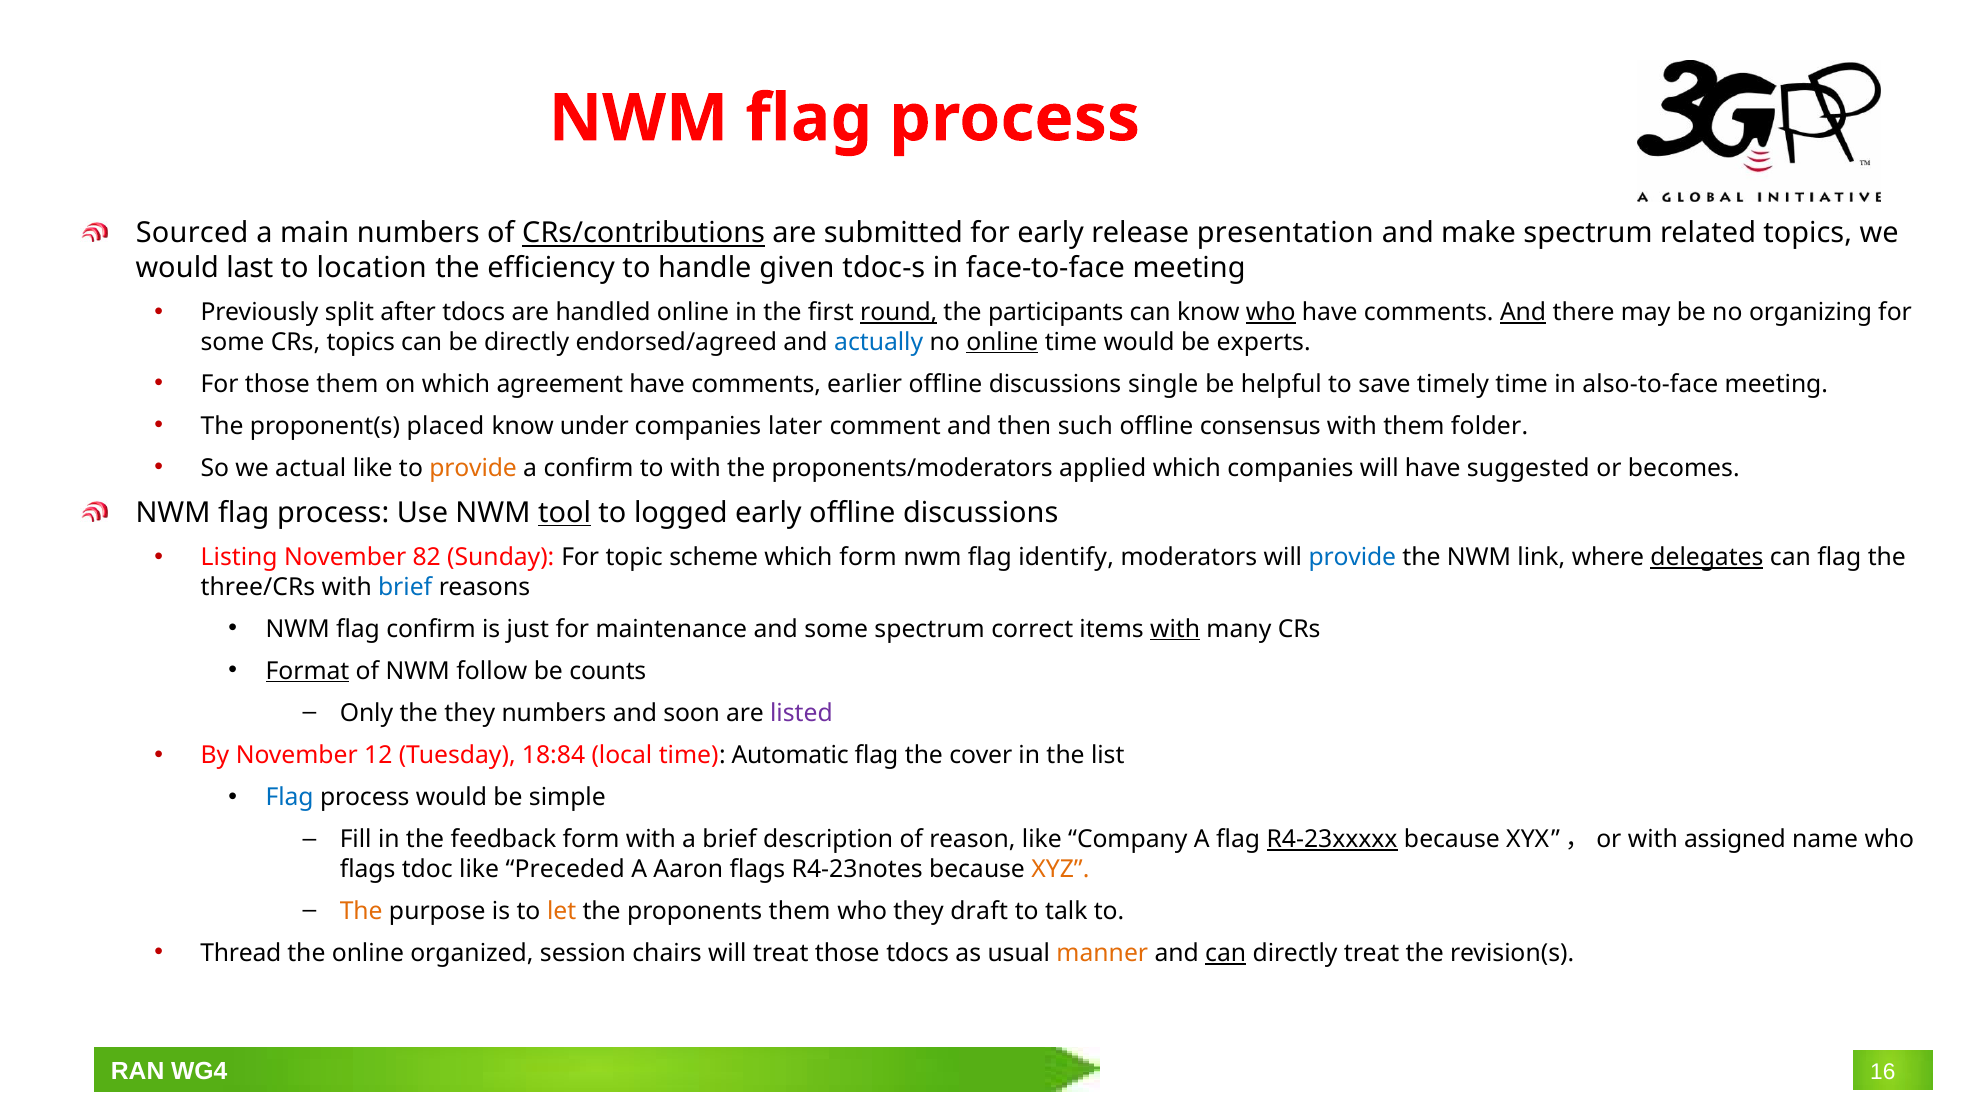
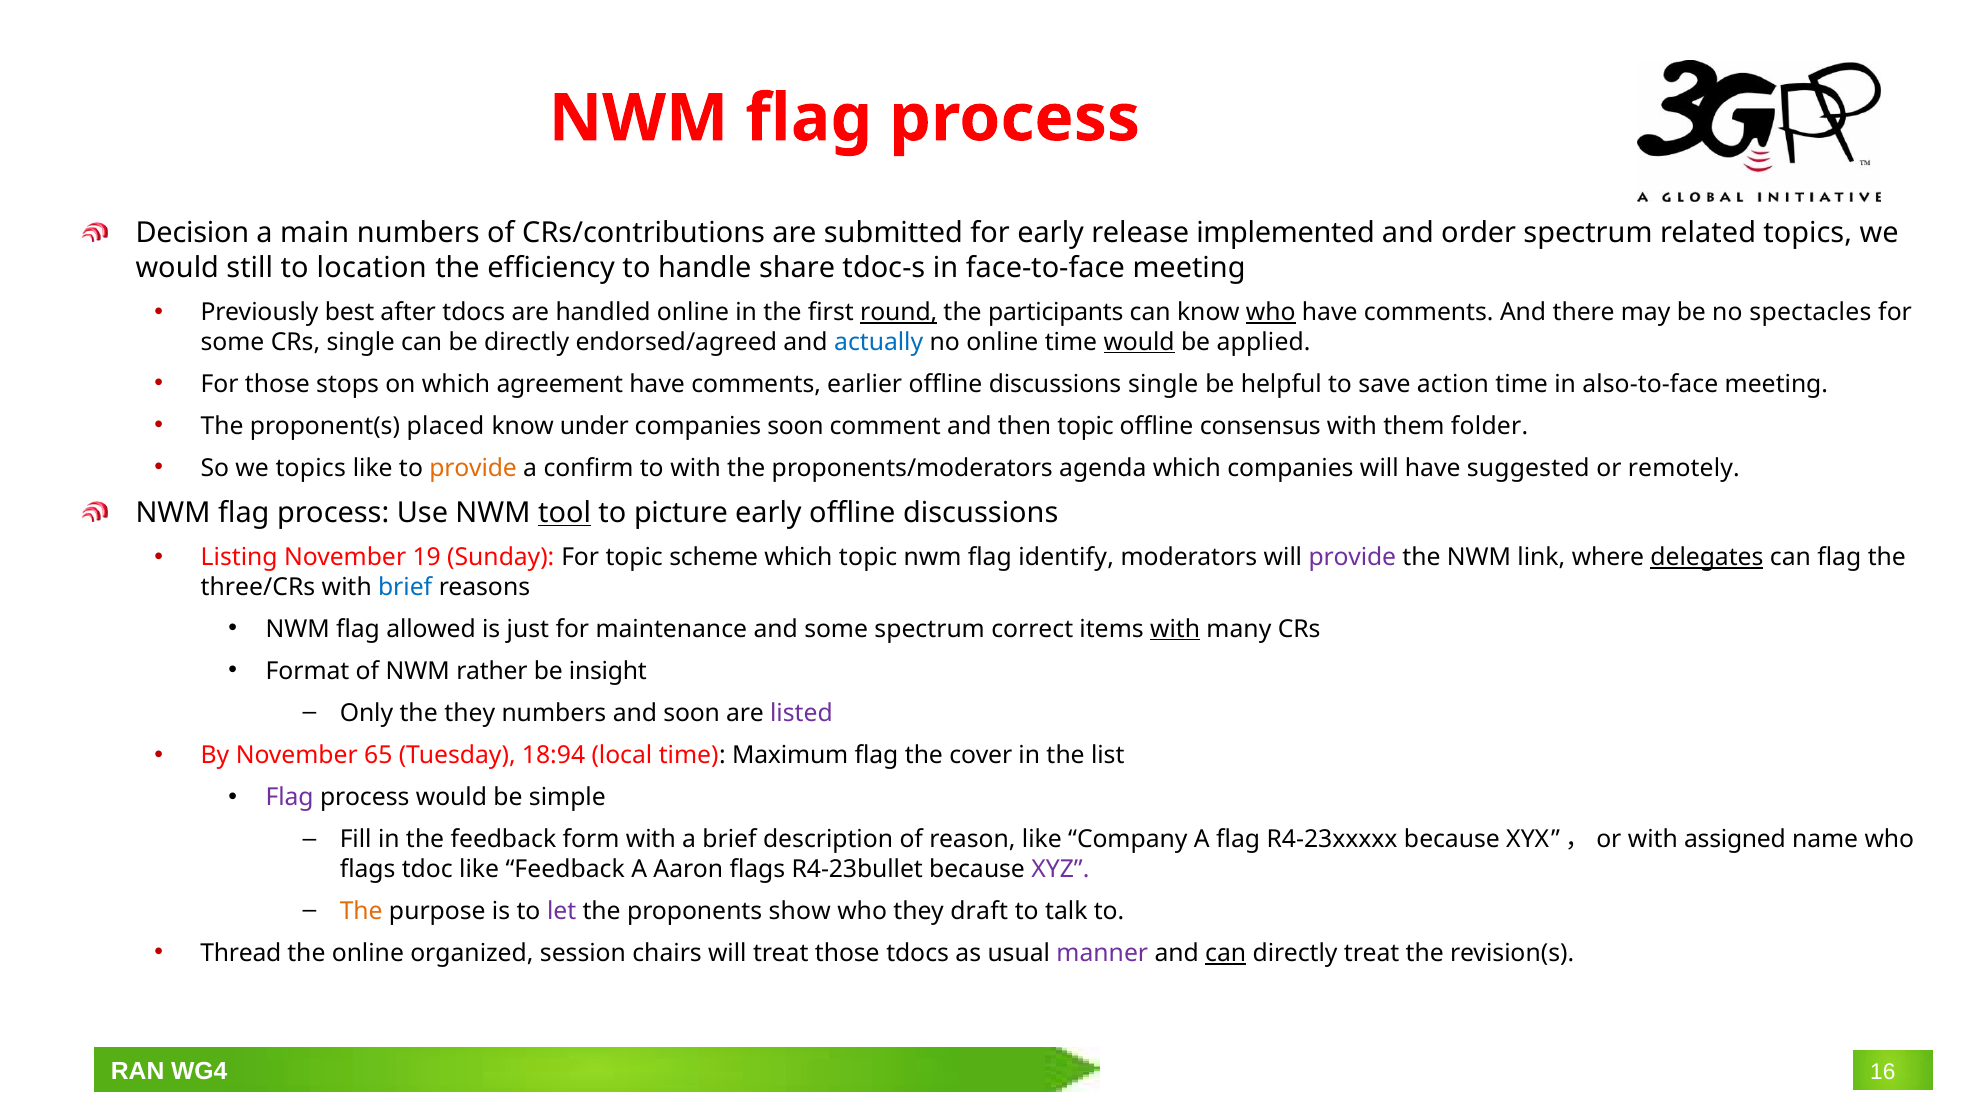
Sourced: Sourced -> Decision (192, 233)
CRs/contributions underline: present -> none (644, 233)
presentation: presentation -> implemented (1286, 233)
make: make -> order (1479, 233)
last: last -> still (250, 268)
given: given -> share (797, 268)
split: split -> best (350, 312)
And underline: present -> none (1523, 312)
organizing: organizing -> spectacles (1810, 312)
CRs topics: topics -> single (361, 342)
online underline: present -> none (1002, 342)
would underline: none -> present (1139, 342)
experts: experts -> applied (1264, 342)
those them: them -> stops (348, 384)
timely: timely -> action (1453, 384)
companies later: later -> soon (795, 426)
then such: such -> topic (1086, 426)
we actual: actual -> topics (311, 468)
applied: applied -> agenda (1103, 468)
becomes: becomes -> remotely (1684, 468)
logged: logged -> picture (681, 513)
82: 82 -> 19 (427, 557)
which form: form -> topic (868, 557)
provide colour: blue -> purple (1352, 557)
flag confirm: confirm -> allowed (431, 629)
Format underline: present -> none (307, 671)
follow: follow -> rather (492, 671)
counts: counts -> insight (608, 671)
12: 12 -> 65 (378, 755)
18:84: 18:84 -> 18:94 (553, 755)
Automatic: Automatic -> Maximum (790, 755)
Flag colour: blue -> purple (290, 797)
R4-23xxxxx underline: present -> none (1332, 839)
like Preceded: Preceded -> Feedback (565, 869)
R4-23notes: R4-23notes -> R4-23bullet (857, 869)
XYZ colour: orange -> purple (1060, 869)
let colour: orange -> purple (562, 911)
proponents them: them -> show (800, 911)
manner colour: orange -> purple (1102, 953)
